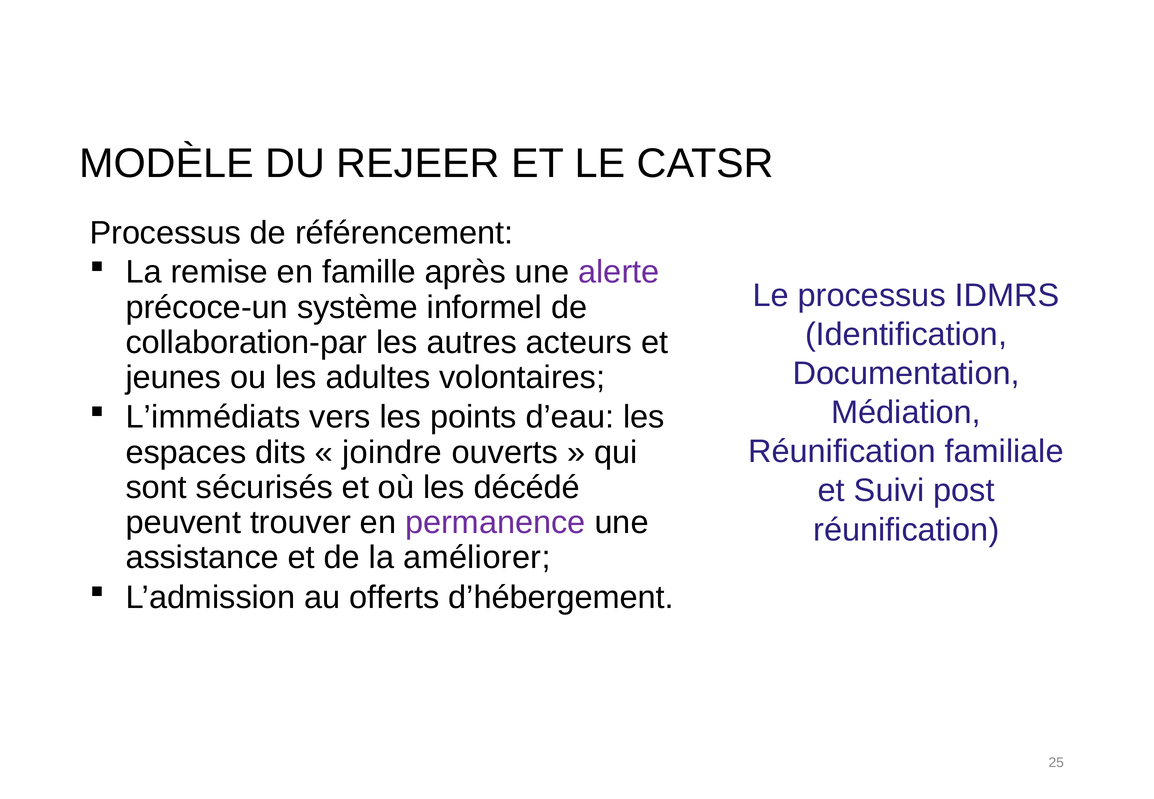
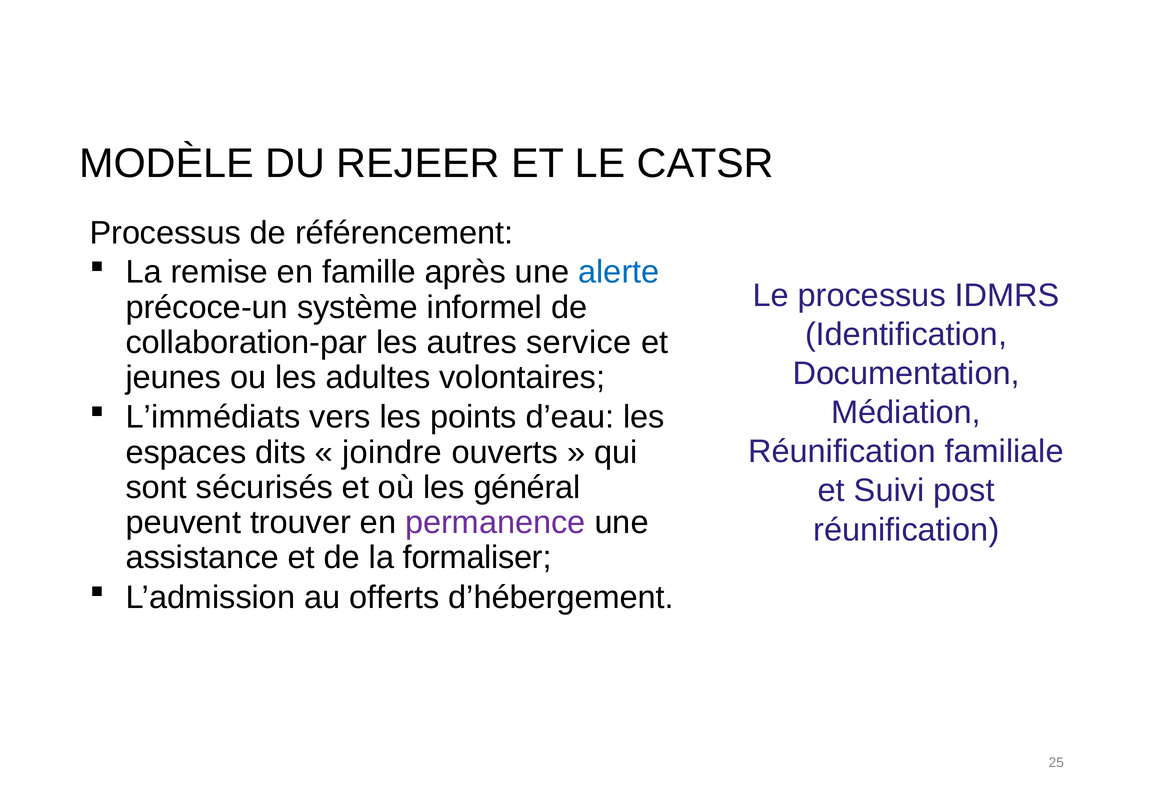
alerte colour: purple -> blue (619, 272)
acteurs: acteurs -> service (579, 342)
décédé: décédé -> général (527, 487)
améliorer: améliorer -> formaliser (477, 558)
